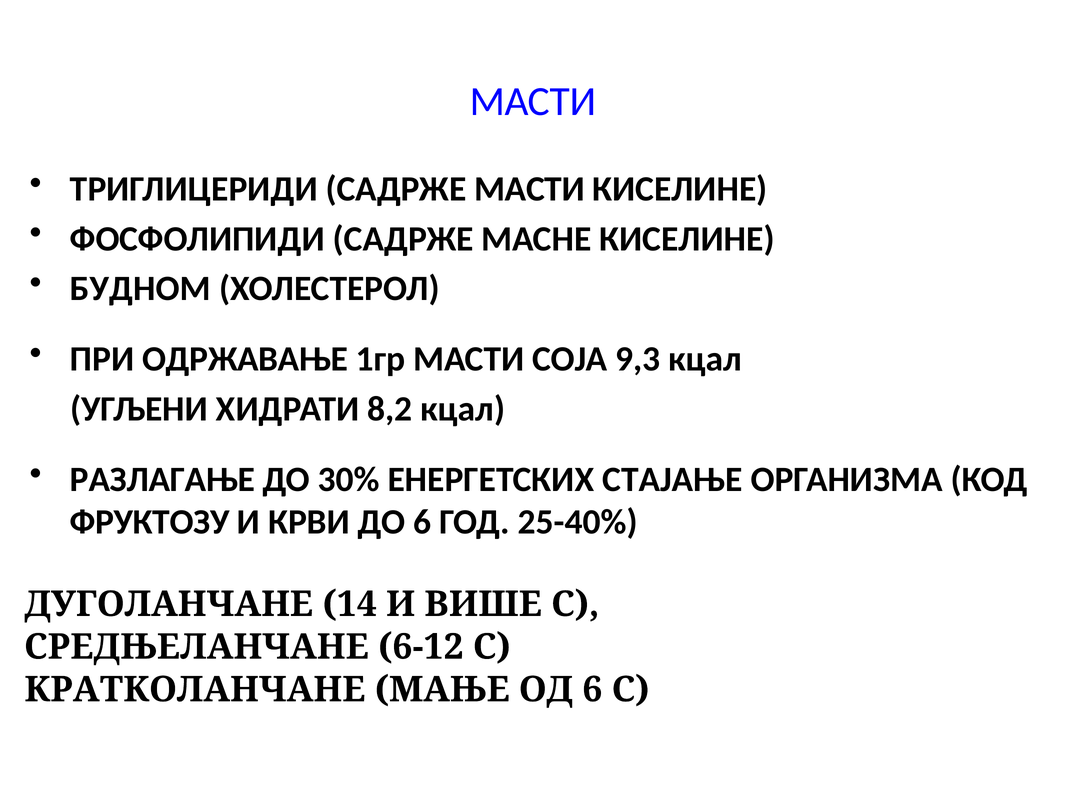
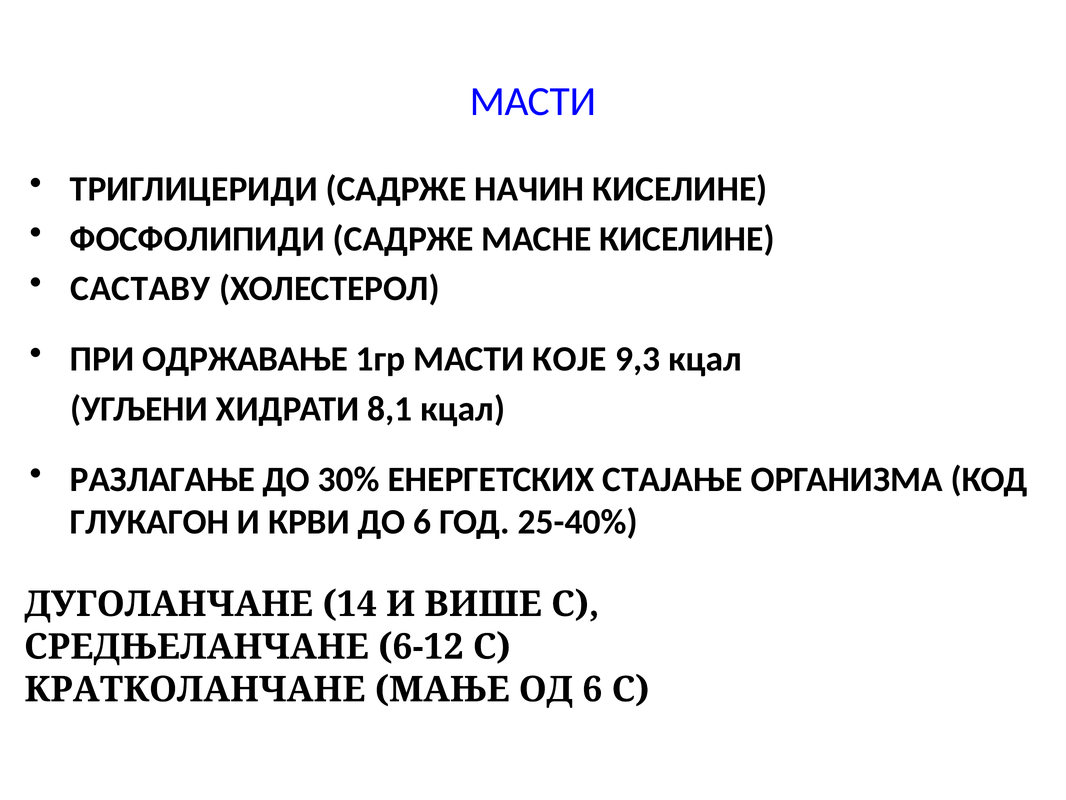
САДРЖЕ МАСТИ: МАСТИ -> НАЧИН (529, 189)
БУДНОМ: БУДНОМ -> САСТАВУ (140, 289)
СОЈА: СОЈА -> КОЈЕ (570, 359)
8,2: 8,2 -> 8,1 (390, 409)
ФРУКТОЗУ: ФРУКТОЗУ -> ГЛУКАГОН (150, 522)
